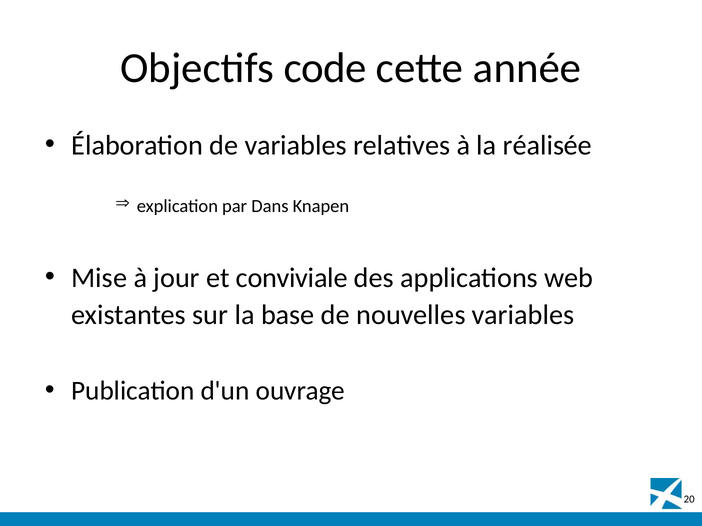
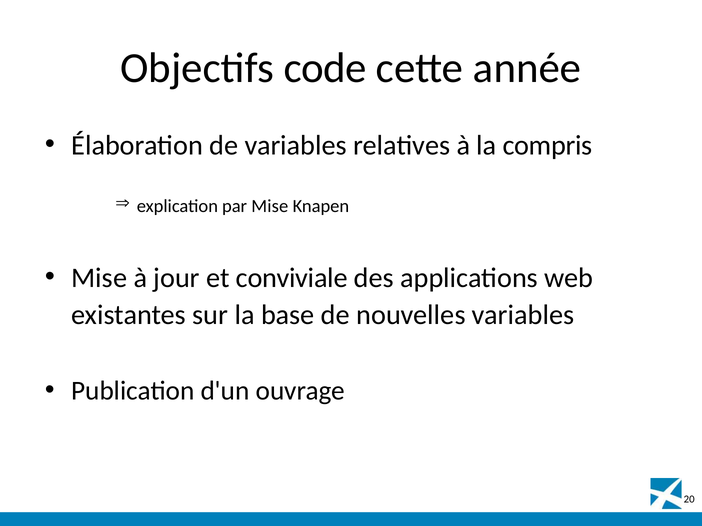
réalisée: réalisée -> compris (548, 145)
par Dans: Dans -> Mise (270, 206)
